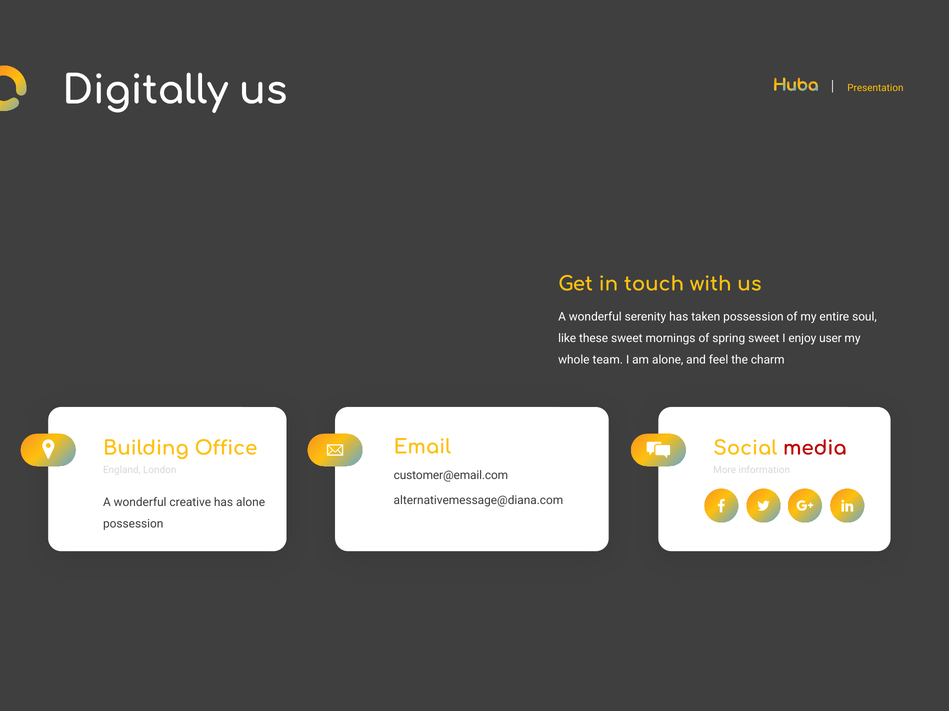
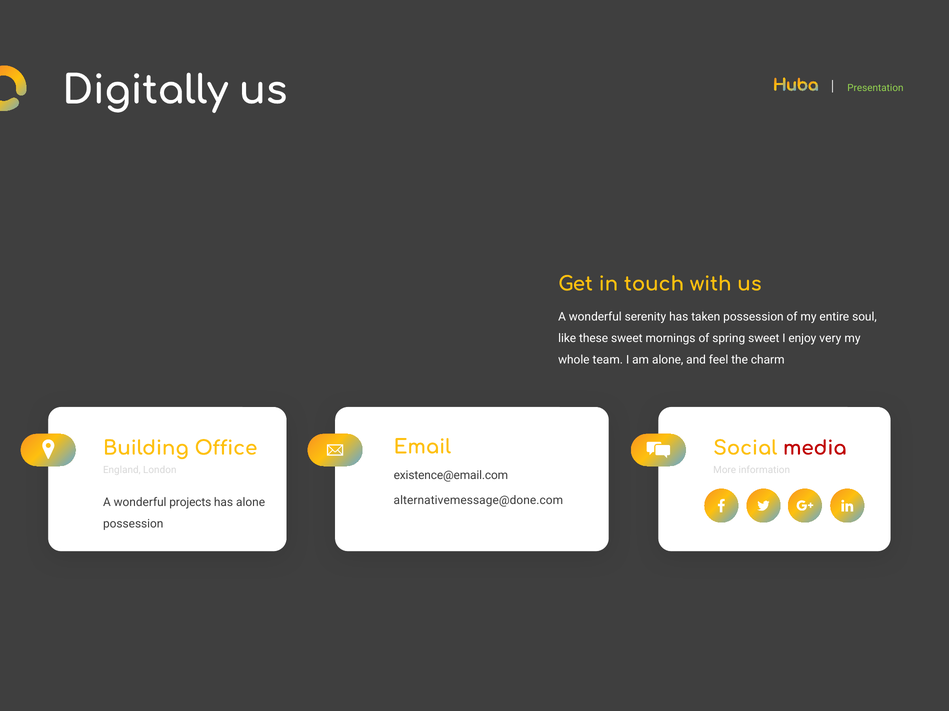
Presentation colour: yellow -> light green (875, 88)
user: user -> very (830, 339)
customer@email.com: customer@email.com -> existence@email.com (451, 476)
alternativemessage@diana.com: alternativemessage@diana.com -> alternativemessage@done.com (478, 501)
creative: creative -> projects (190, 503)
